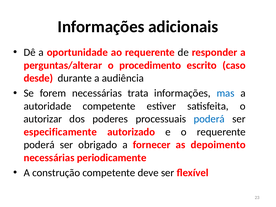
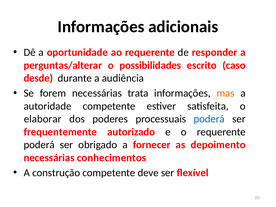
procedimento: procedimento -> possibilidades (150, 65)
mas colour: blue -> orange (226, 93)
autorizar: autorizar -> elaborar (43, 119)
especificamente: especificamente -> frequentemente (60, 132)
periodicamente: periodicamente -> conhecimentos (112, 158)
